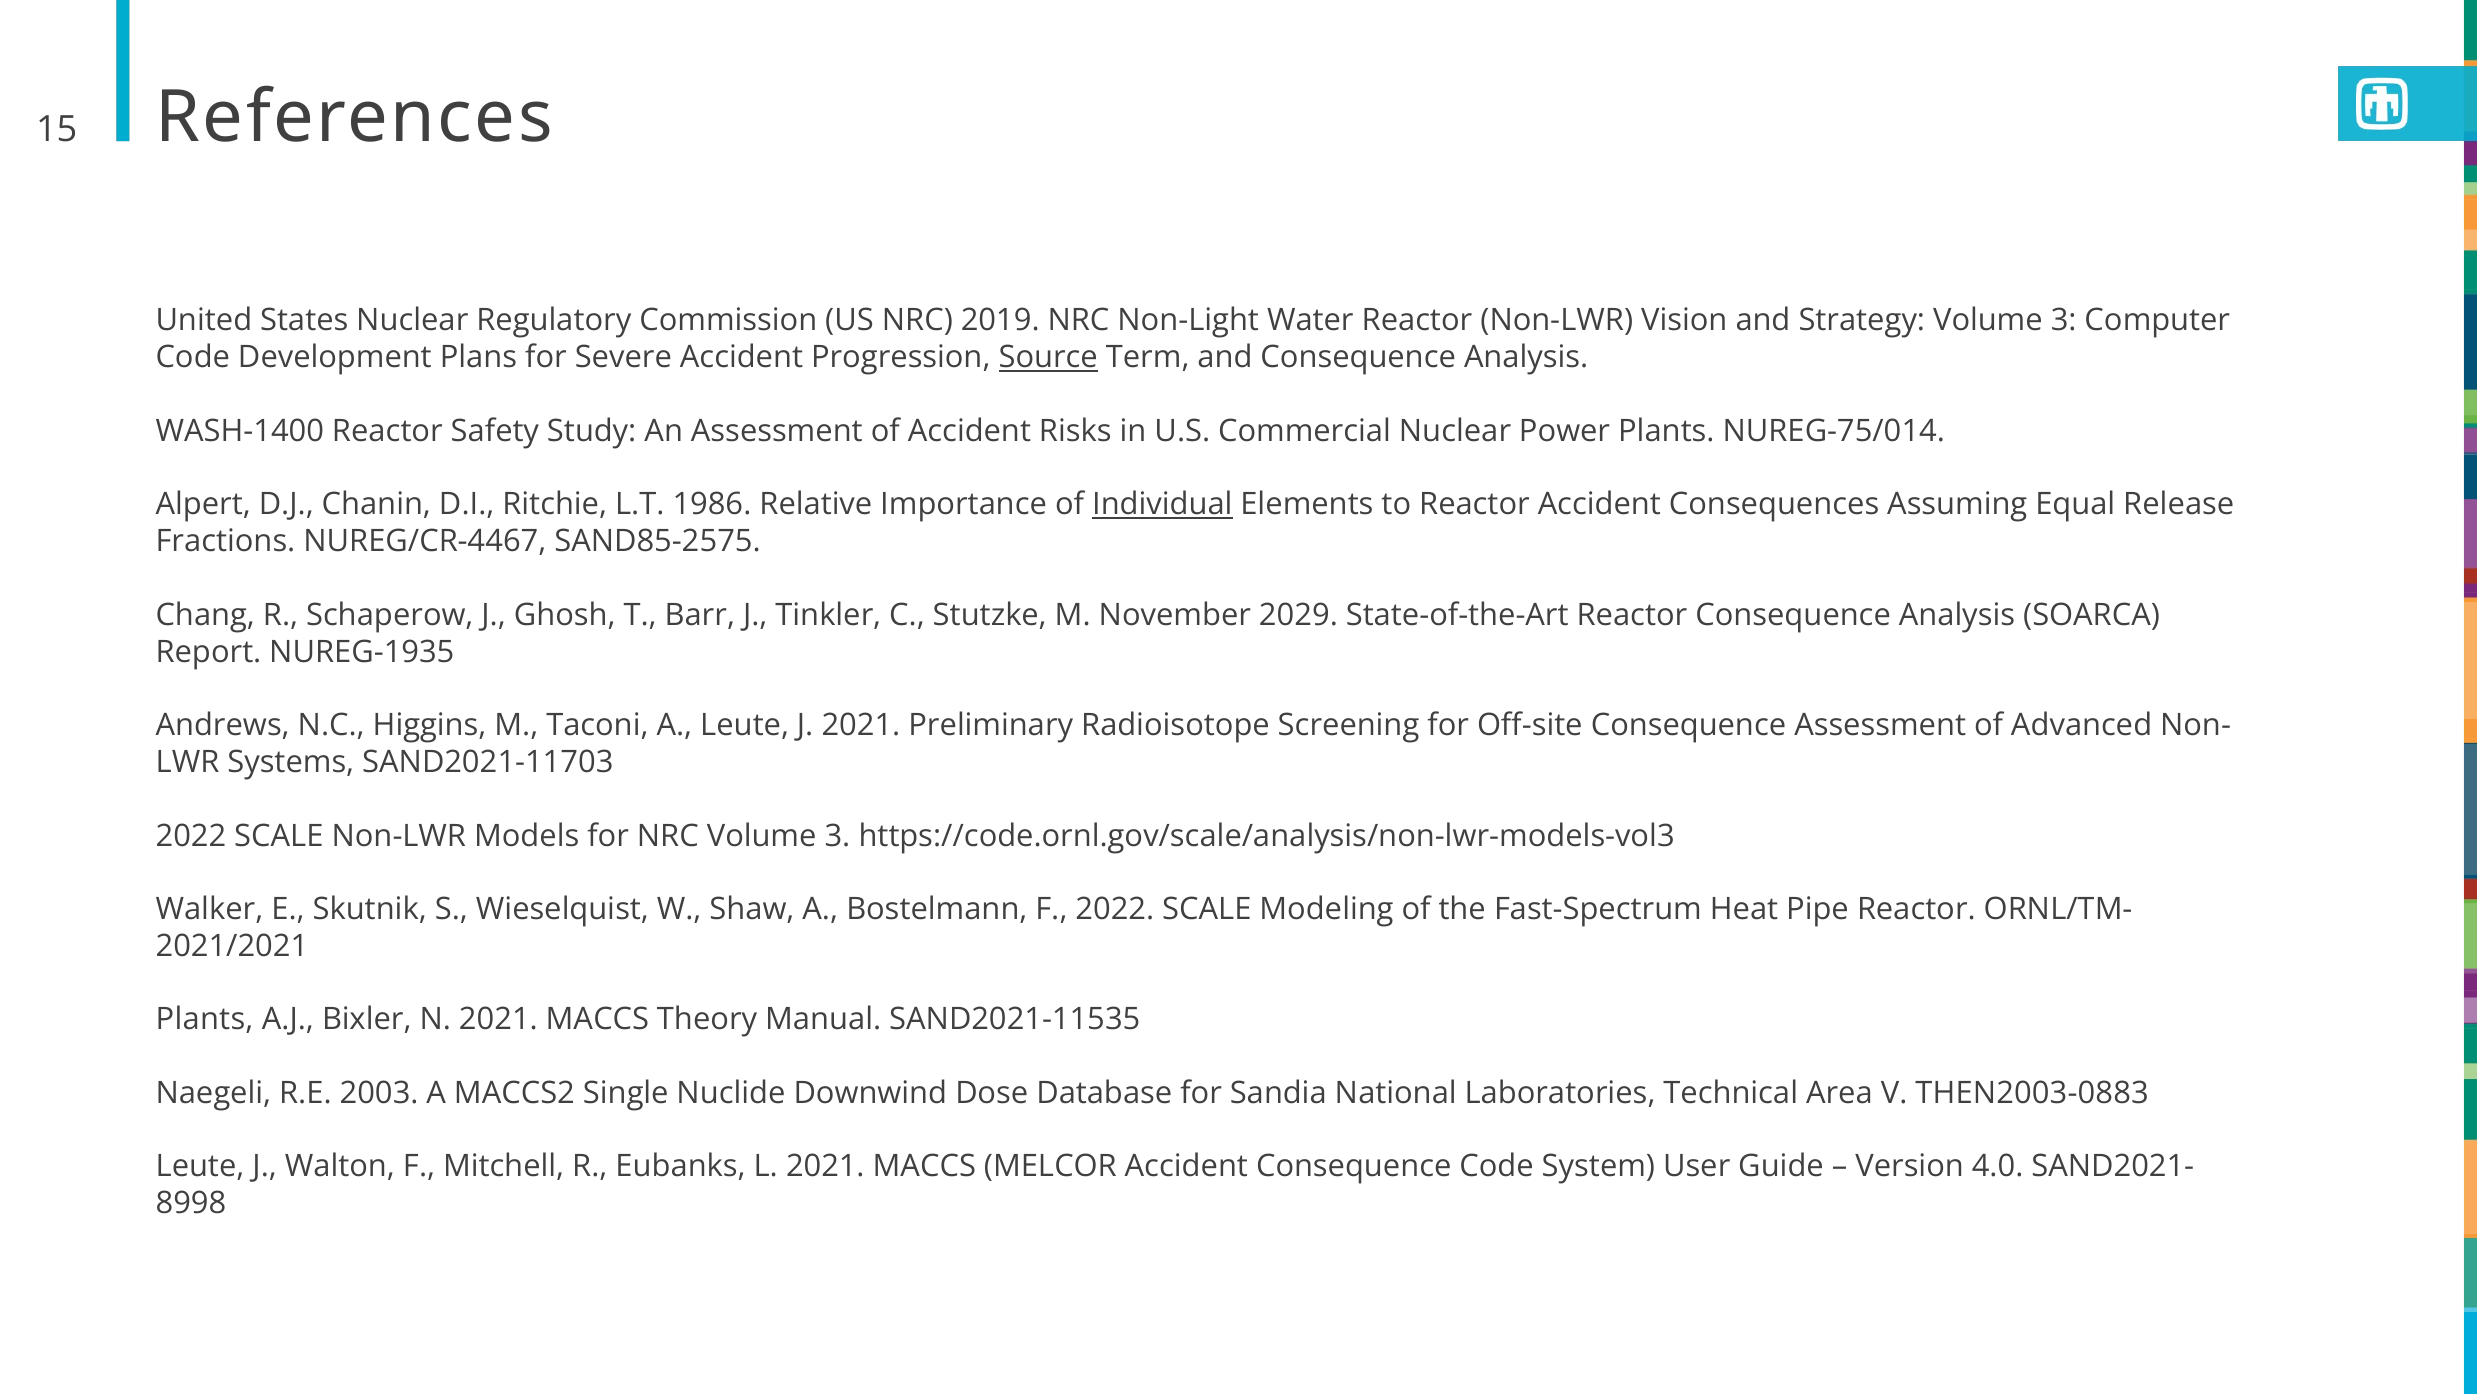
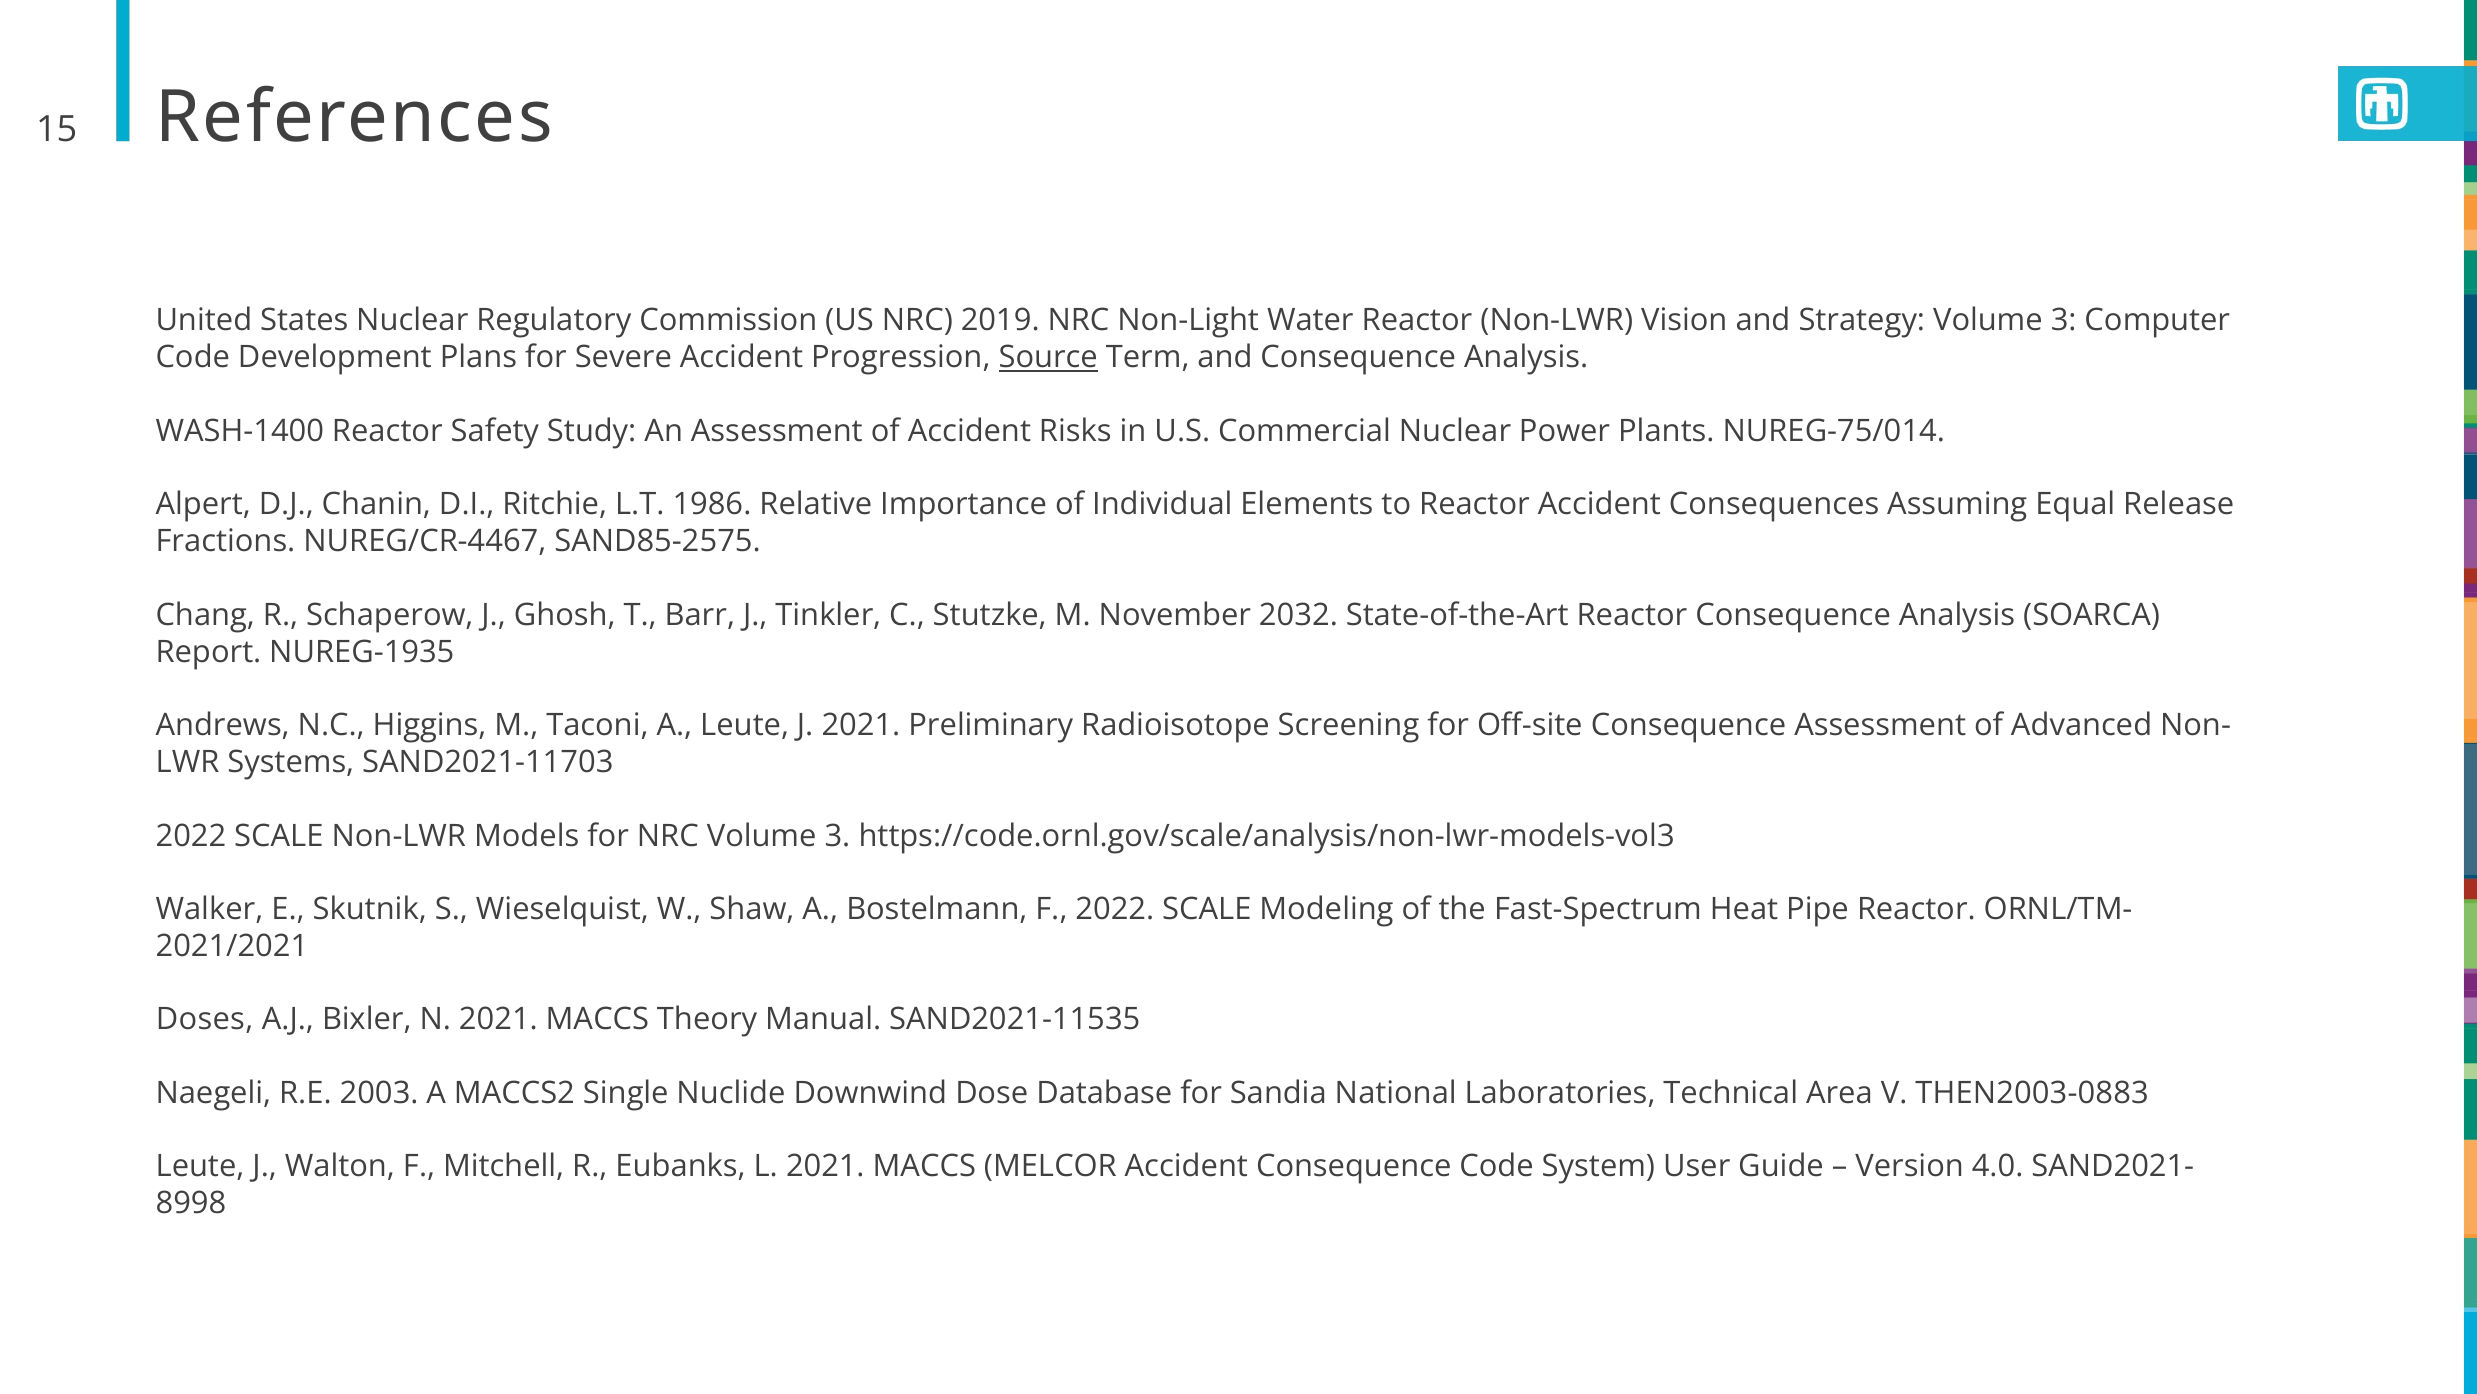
Individual underline: present -> none (1162, 504)
2029: 2029 -> 2032 (1298, 615)
Plants: Plants -> Doses (205, 1019)
